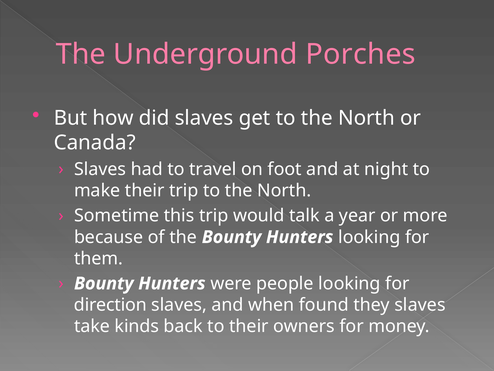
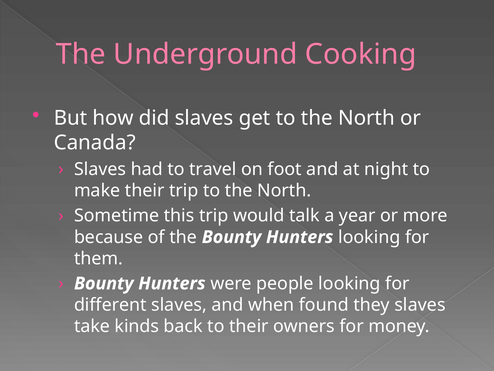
Porches: Porches -> Cooking (361, 54)
direction: direction -> different (110, 305)
